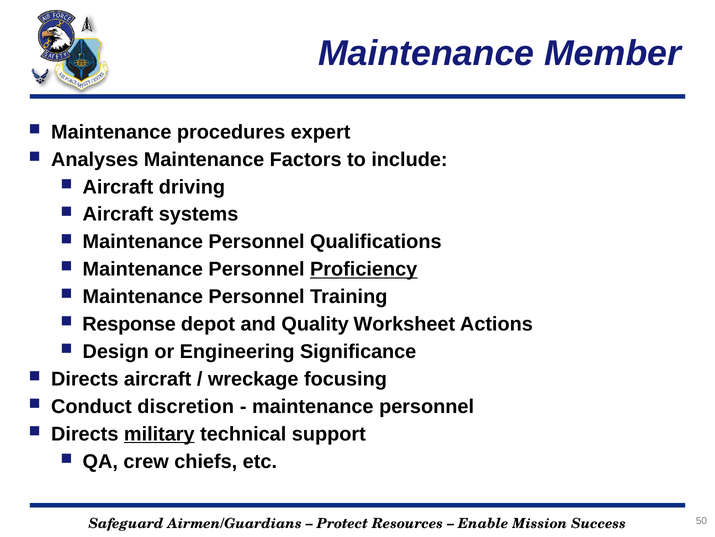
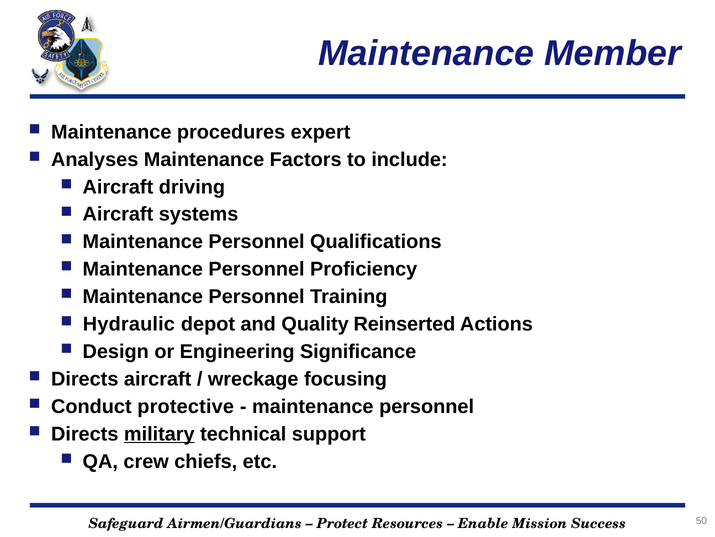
Proficiency underline: present -> none (364, 269)
Response: Response -> Hydraulic (129, 324)
Worksheet: Worksheet -> Reinserted (404, 324)
discretion: discretion -> protective (186, 406)
